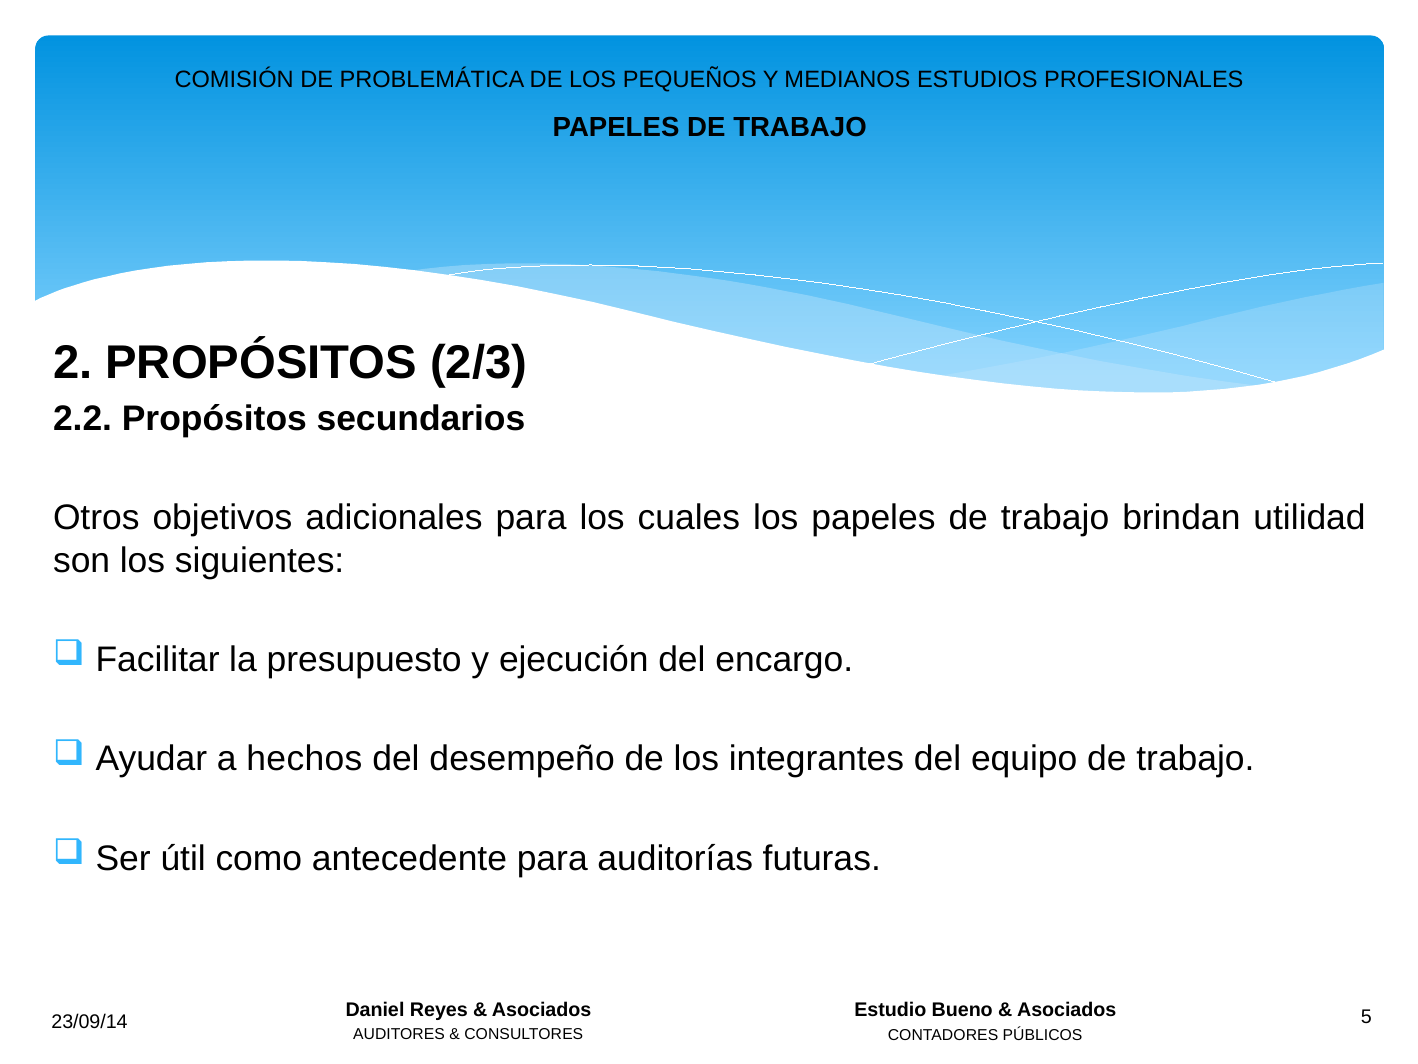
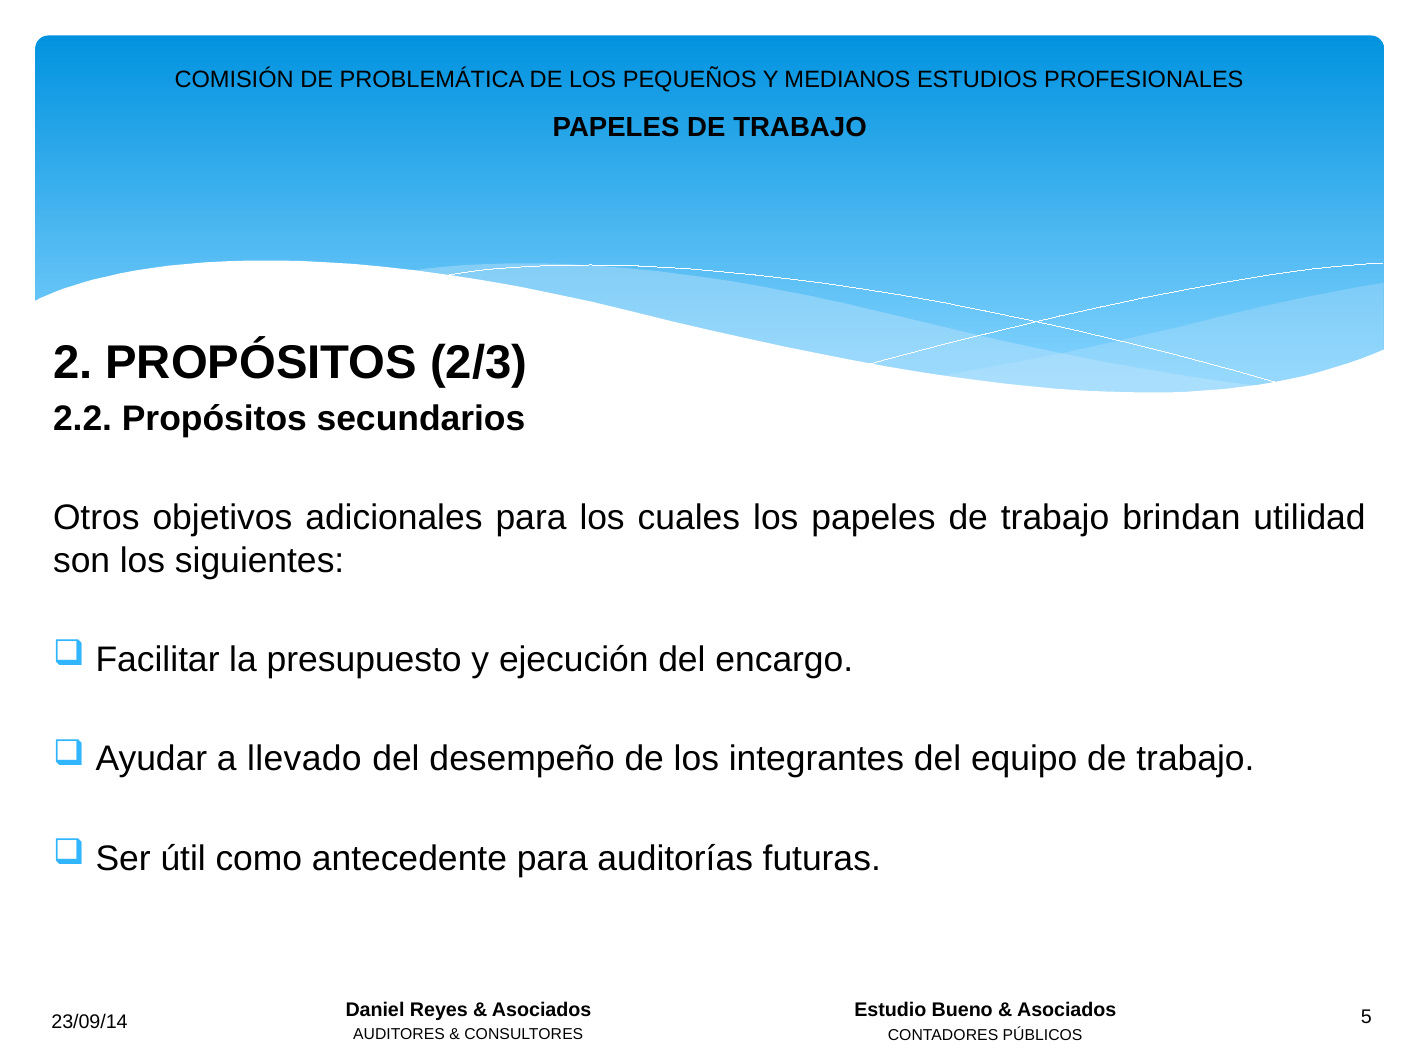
hechos: hechos -> llevado (304, 759)
